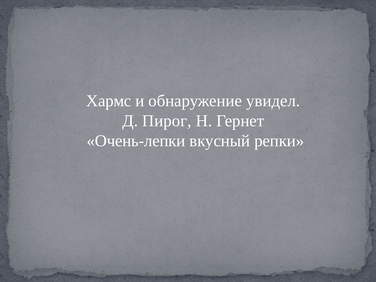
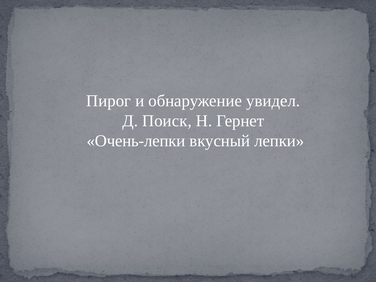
Хармс: Хармс -> Пирог (109, 101)
Пирог: Пирог -> Поиск (167, 121)
репки: репки -> лепки (279, 141)
